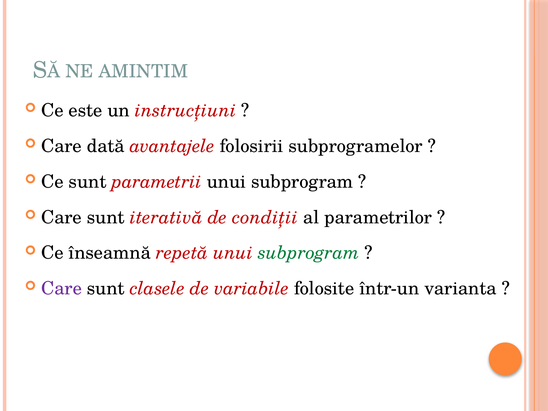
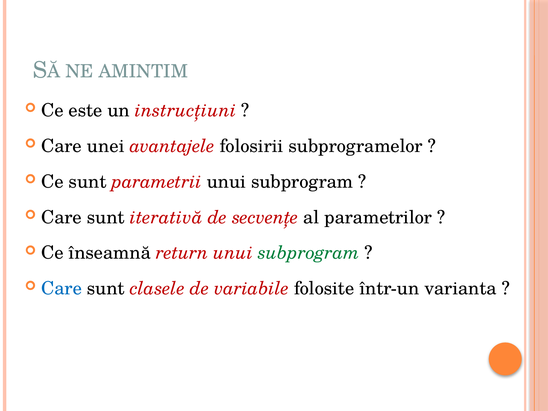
dată: dată -> unei (106, 146)
condiţii: condiţii -> secvenţe (265, 217)
repetă: repetă -> return (182, 253)
Care colour: purple -> blue (62, 289)
